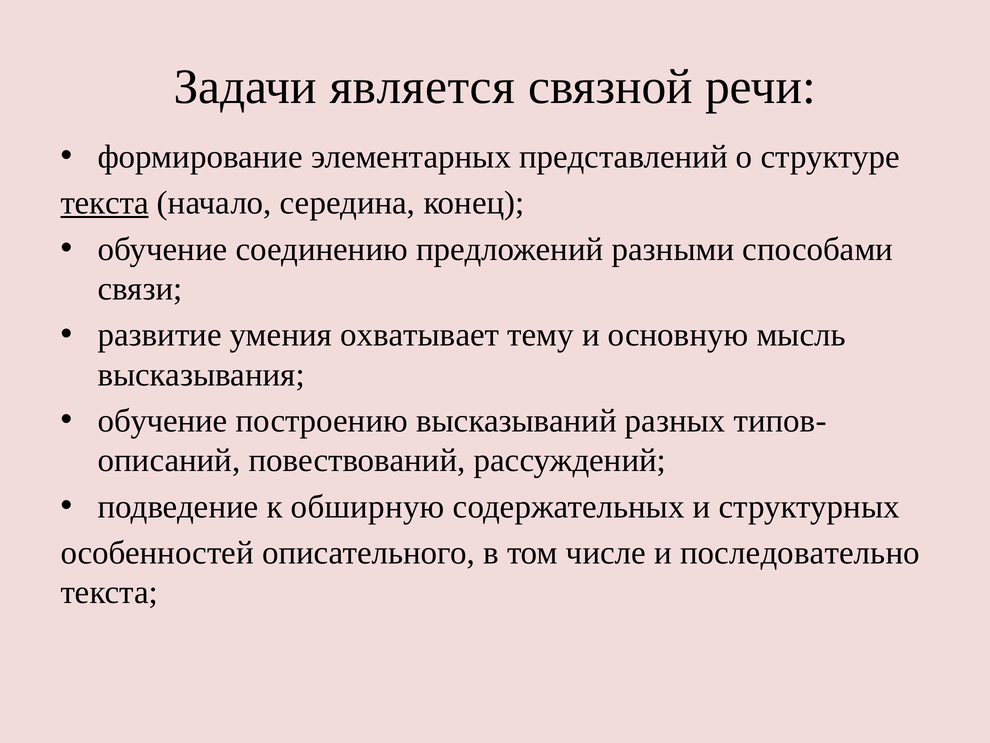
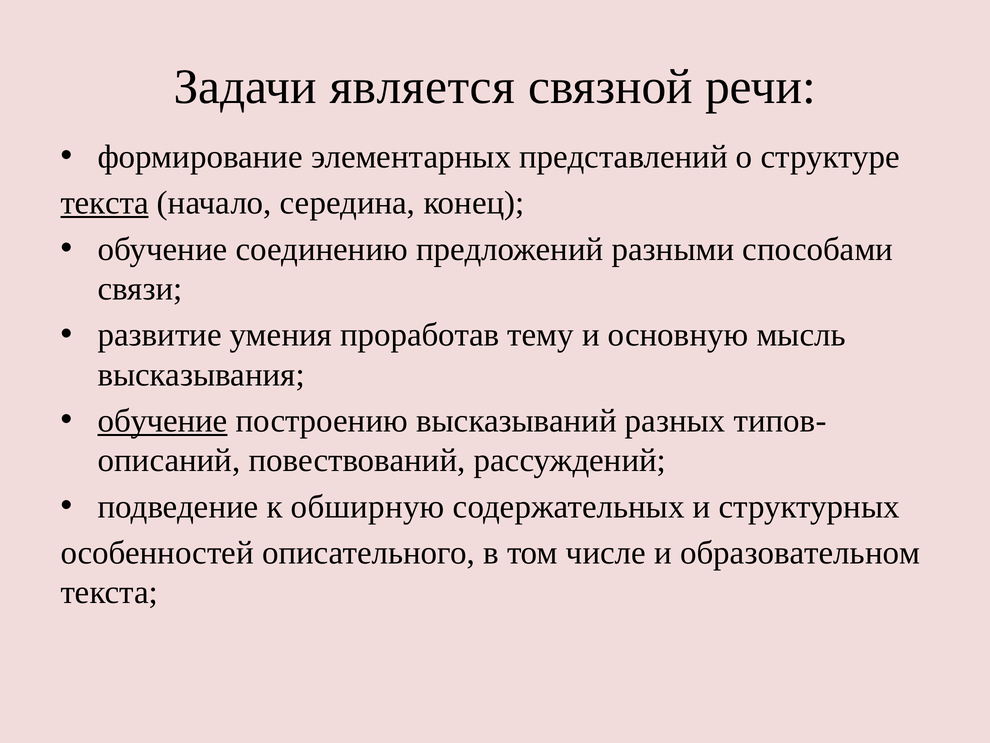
охватывает: охватывает -> проработав (420, 335)
обучение underline: none -> present (163, 421)
последовательно: последовательно -> образовательном (800, 553)
